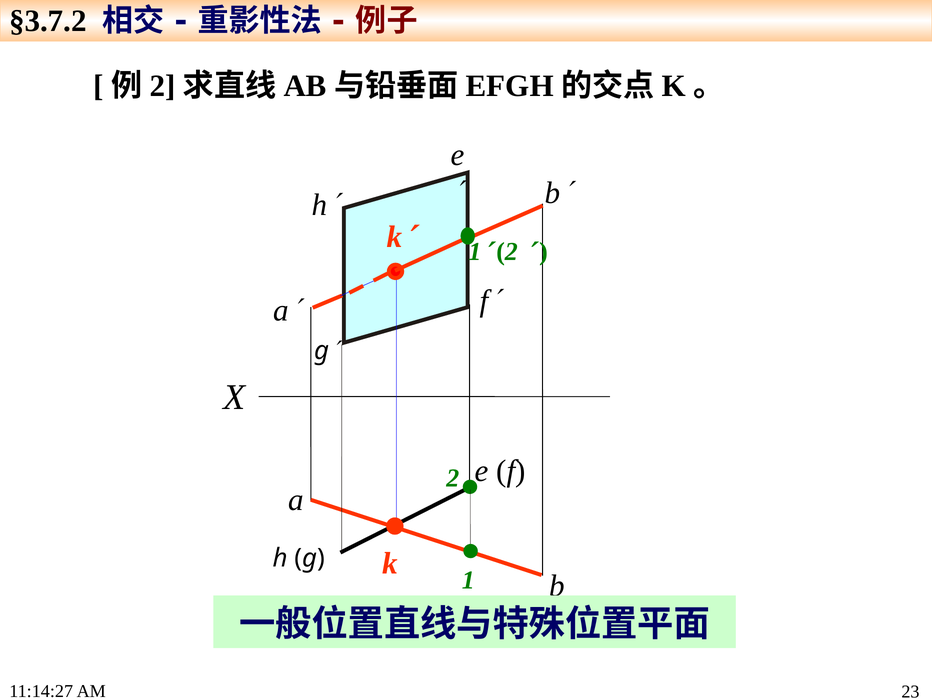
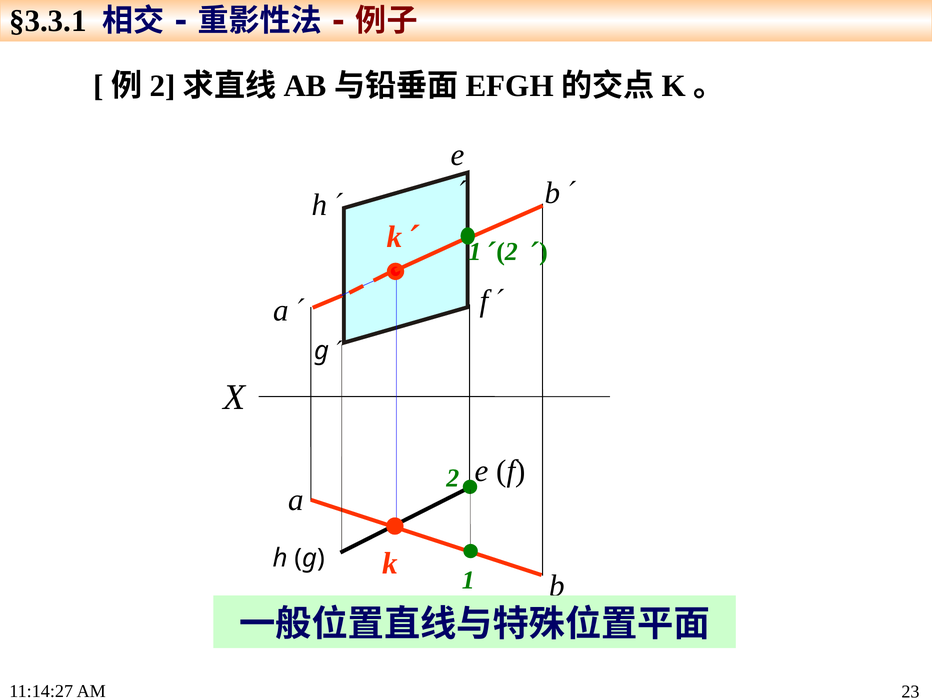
§3.7.2: §3.7.2 -> §3.3.1 (48, 21)
